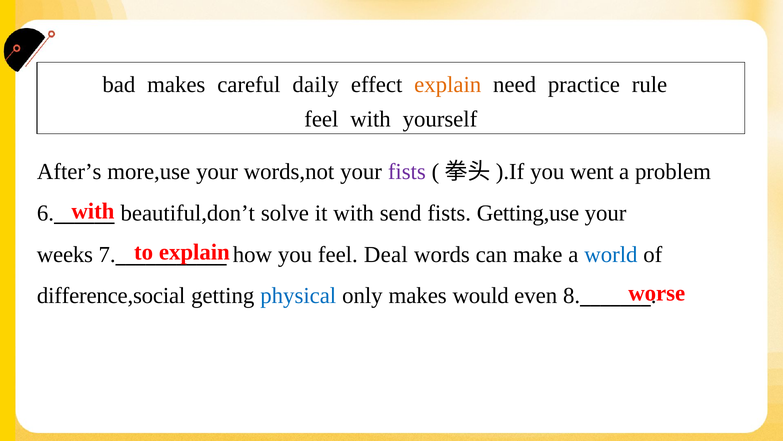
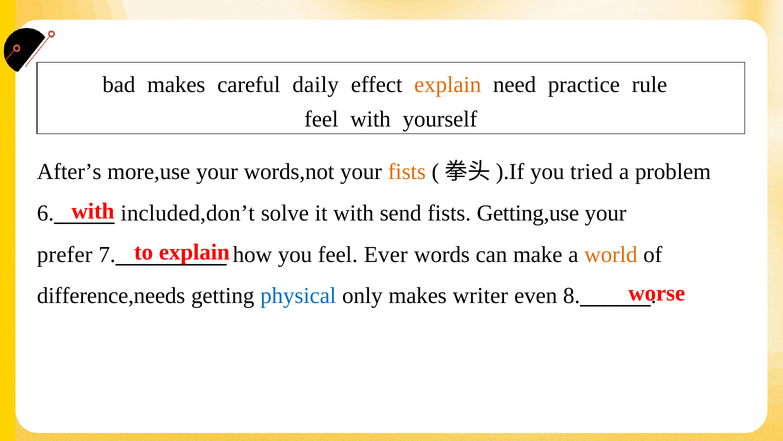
fists colour: purple -> orange (407, 171)
went: went -> tried (592, 171)
beautiful,don’t: beautiful,don’t -> included,don’t (188, 213)
weeks: weeks -> prefer (65, 255)
Deal: Deal -> Ever (386, 255)
world colour: blue -> orange (611, 255)
difference,social: difference,social -> difference,needs (111, 295)
would: would -> writer (480, 295)
